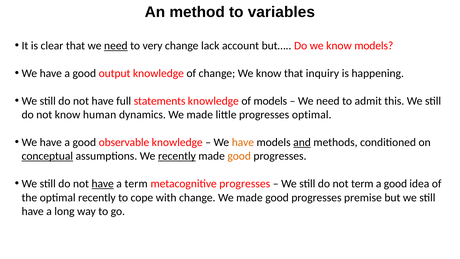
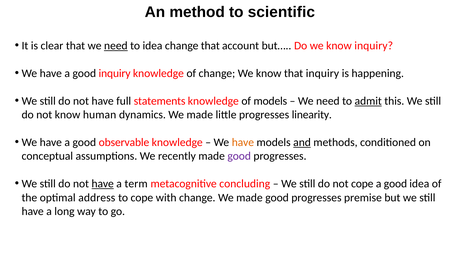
variables: variables -> scientific (281, 12)
to very: very -> idea (153, 46)
change lack: lack -> that (210, 46)
know models: models -> inquiry (374, 46)
good output: output -> inquiry (115, 73)
admit underline: none -> present (368, 101)
progresses optimal: optimal -> linearity (312, 115)
conceptual underline: present -> none (47, 156)
recently underline: present -> none (177, 156)
good colour: orange -> purple (239, 156)
metacognitive progresses: progresses -> concluding (245, 184)
not term: term -> cope (362, 184)
optimal recently: recently -> address (97, 197)
